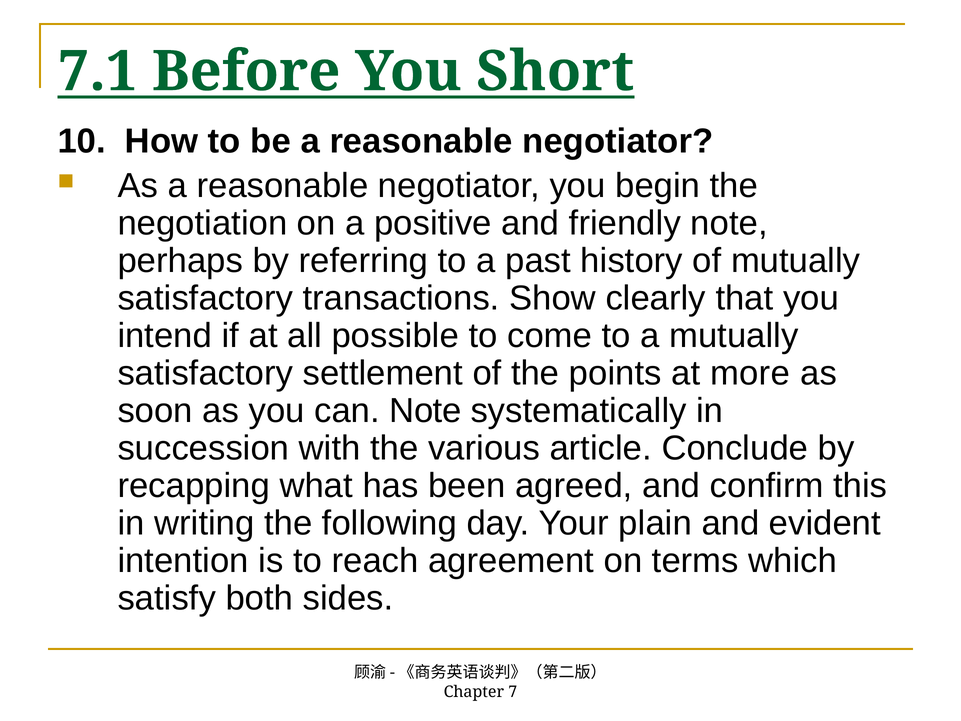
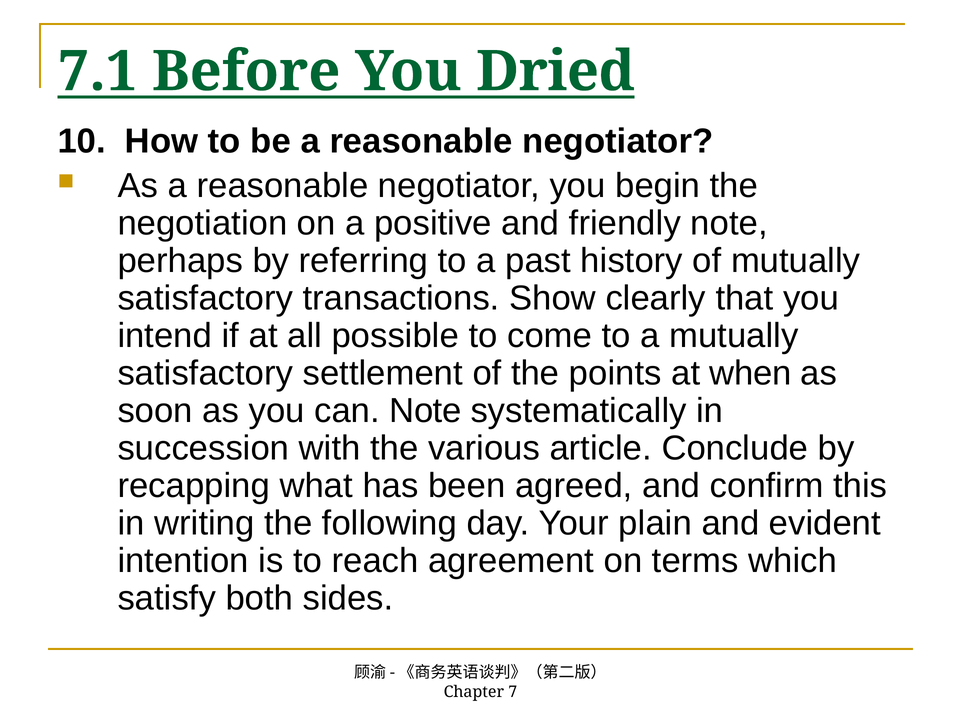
Short: Short -> Dried (556, 72)
more: more -> when (750, 373)
